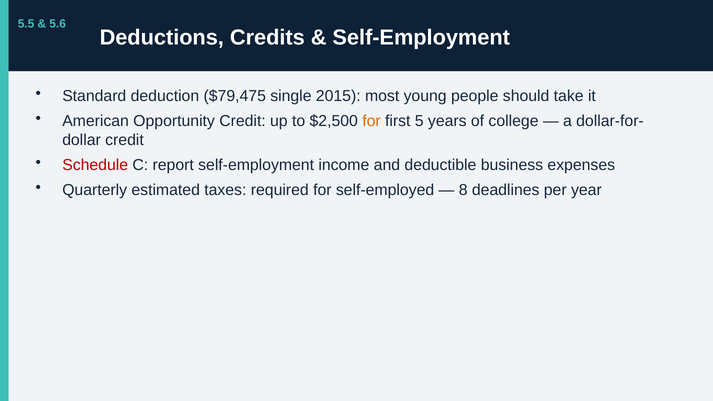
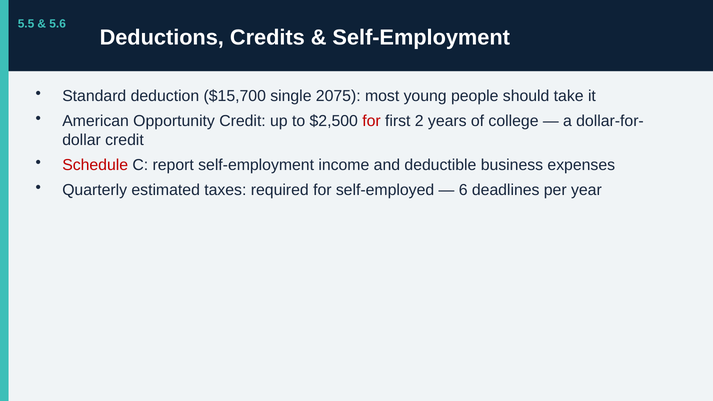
$79,475: $79,475 -> $15,700 (235, 96)
2015: 2015 -> 2075 (338, 96)
for colour: orange -> red (372, 121)
5: 5 -> 2 (419, 121)
8: 8 -> 6 (463, 190)
